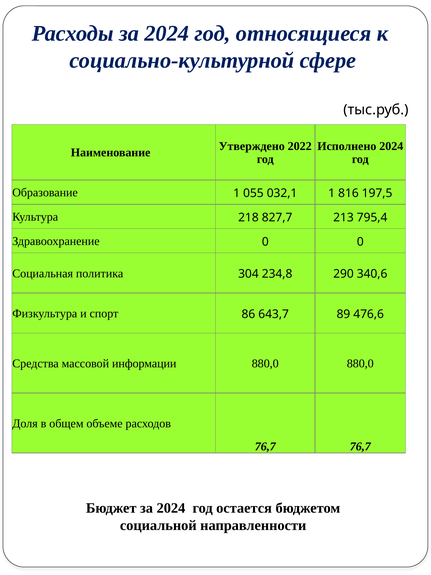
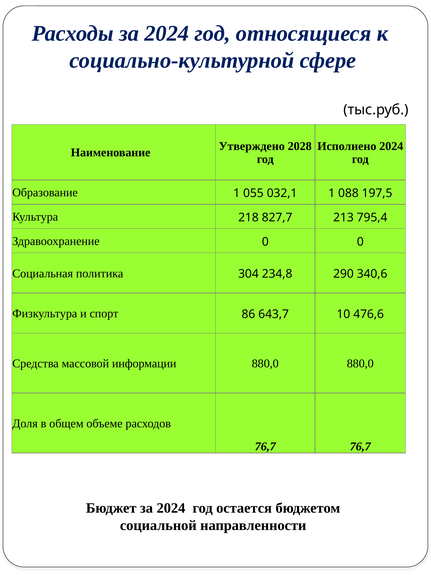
2022: 2022 -> 2028 (300, 146)
816: 816 -> 088 (348, 193)
89: 89 -> 10 (343, 314)
